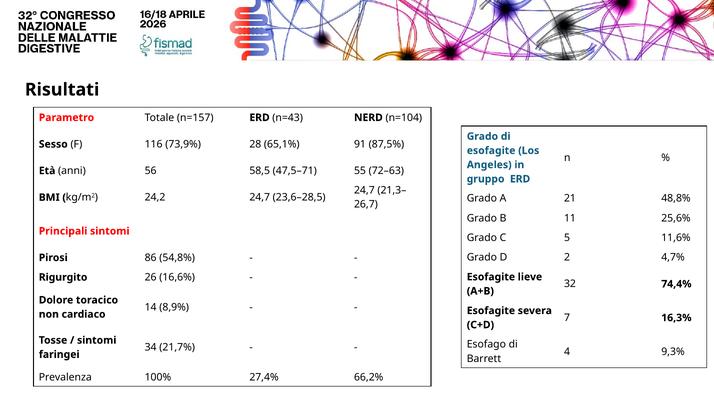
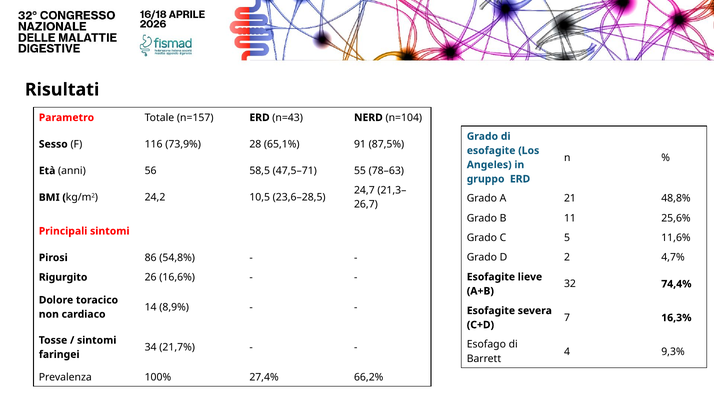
72–63: 72–63 -> 78–63 (386, 171)
24,2 24,7: 24,7 -> 10,5 (260, 197)
